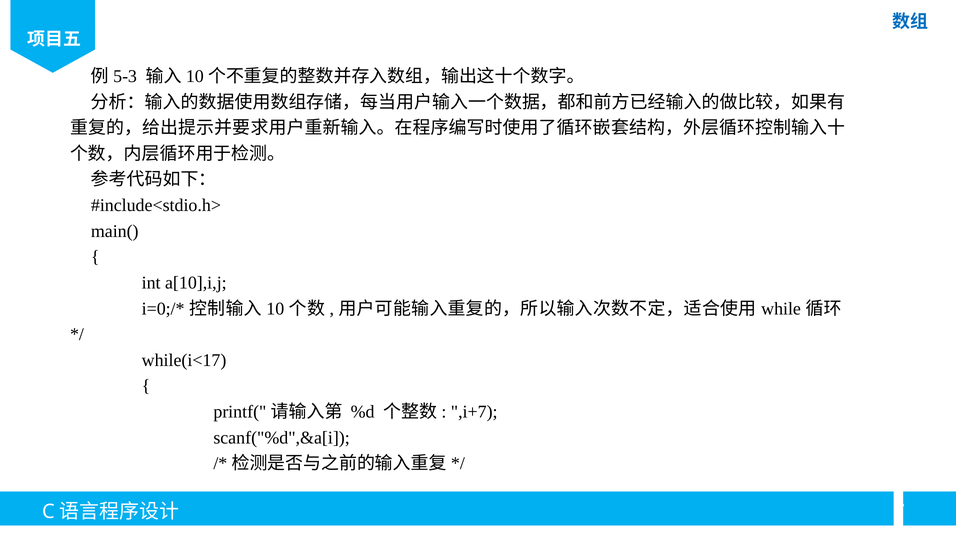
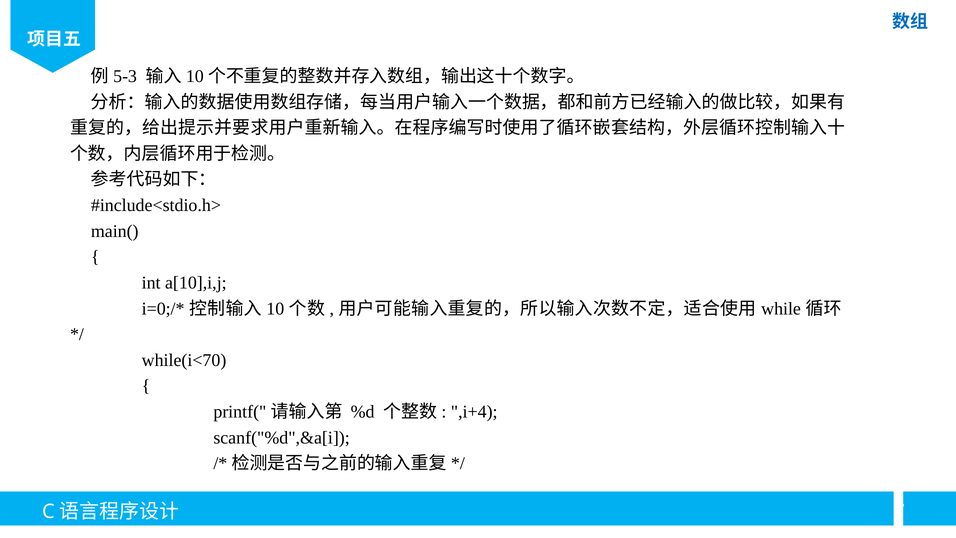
while(i<17: while(i<17 -> while(i<70 (184, 360)
,i+7: ,i+7 -> ,i+4 (474, 412)
